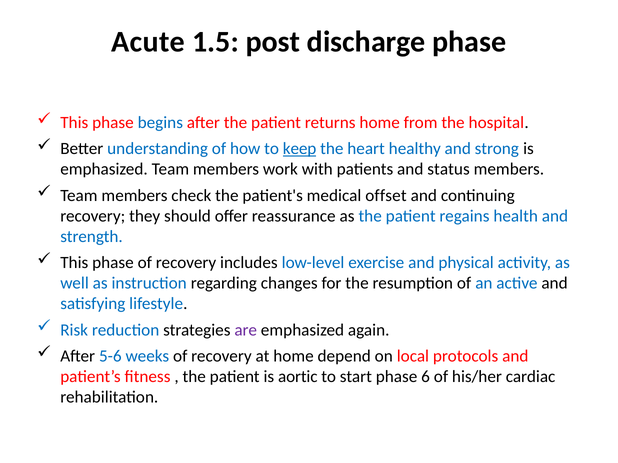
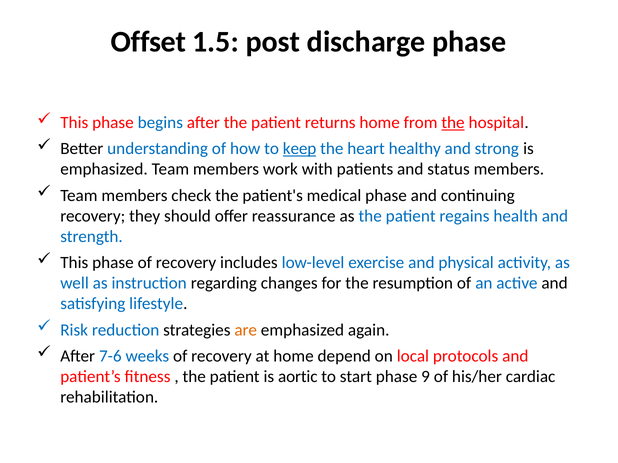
Acute: Acute -> Offset (148, 42)
the underline: none -> present (453, 123)
medical offset: offset -> phase (386, 196)
are colour: purple -> orange (246, 330)
5-6: 5-6 -> 7-6 (110, 356)
6: 6 -> 9 (426, 377)
